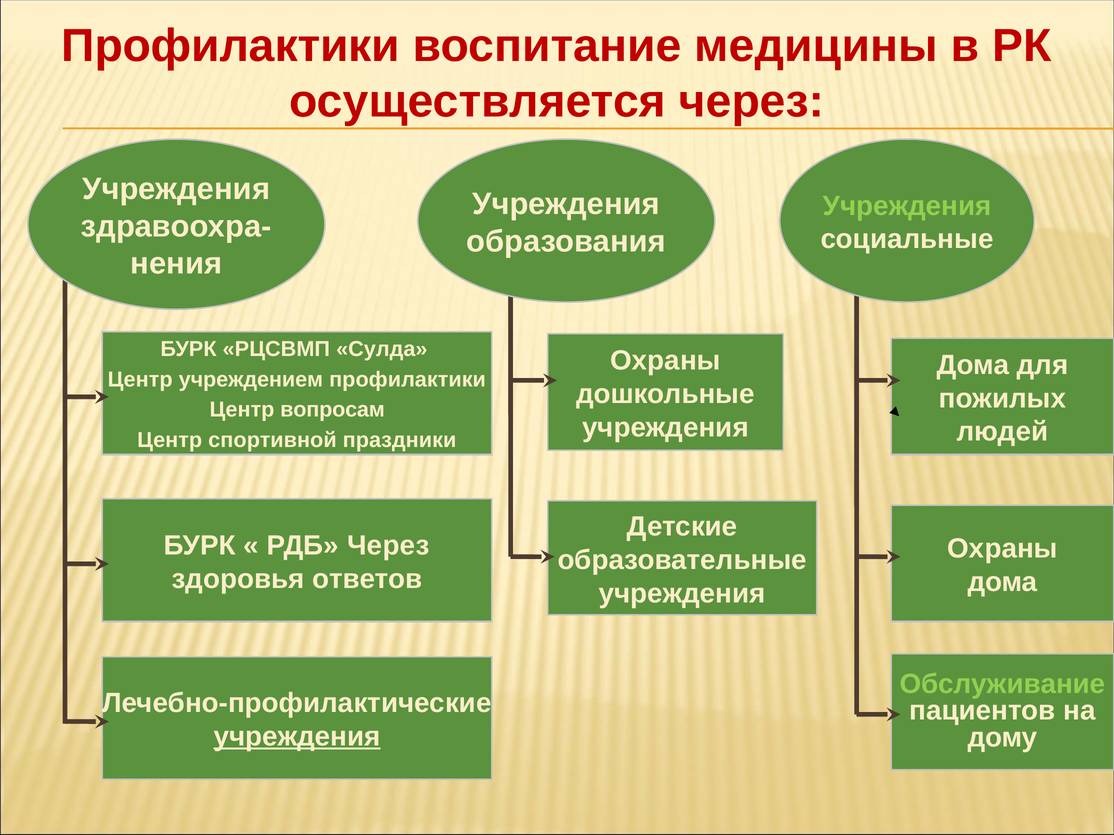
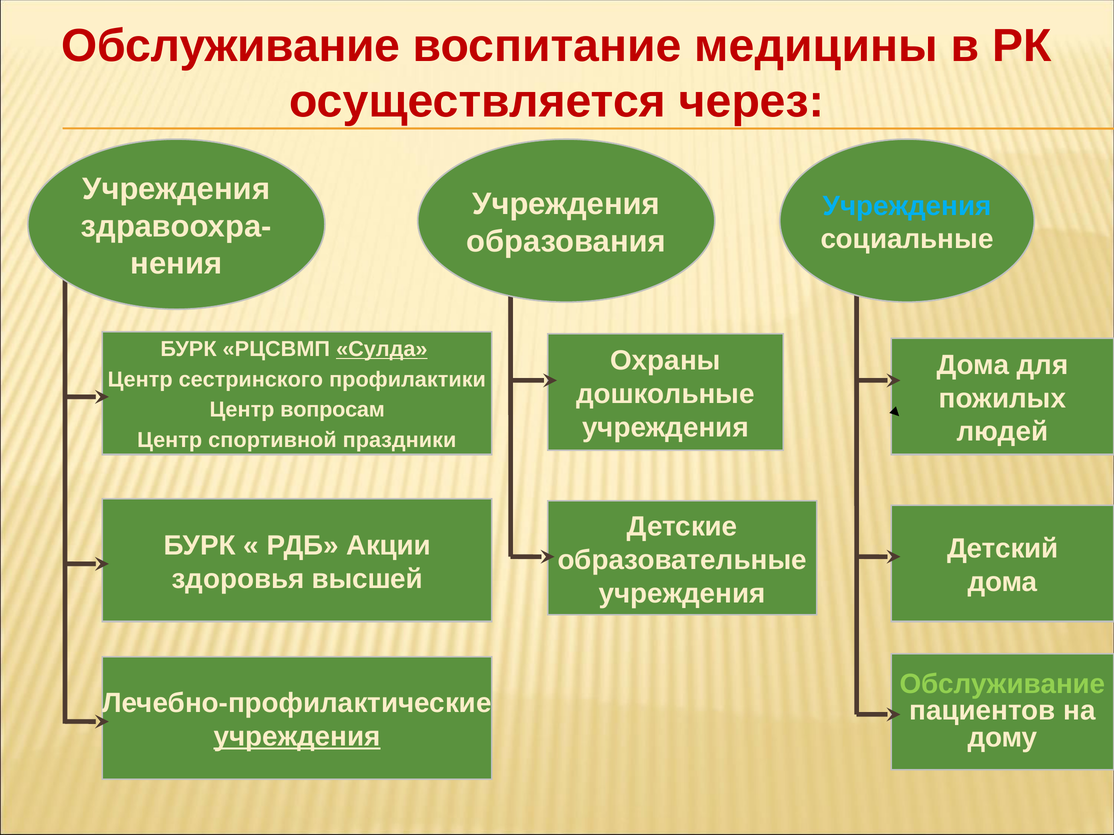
Профилактики: Профилактики -> Обслуживание (231, 46)
Учреждения colour: light green -> light blue (907, 206)
Сулда underline: none -> present (382, 349)
учреждением: учреждением -> сестринского (251, 380)
РДБ Через: Через -> Акции (389, 546)
Охраны: Охраны -> Детский (1003, 549)
ответов: ответов -> высшей (367, 579)
